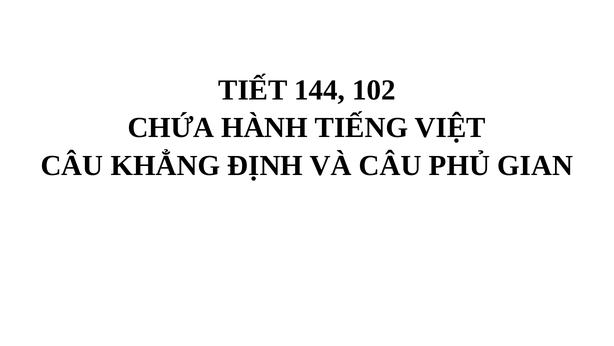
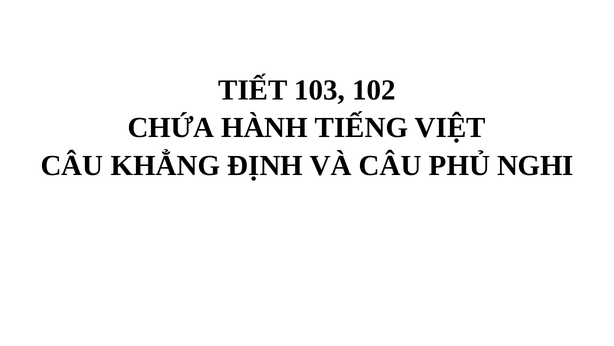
144: 144 -> 103 (320, 90)
GIAN: GIAN -> NGHI (535, 165)
